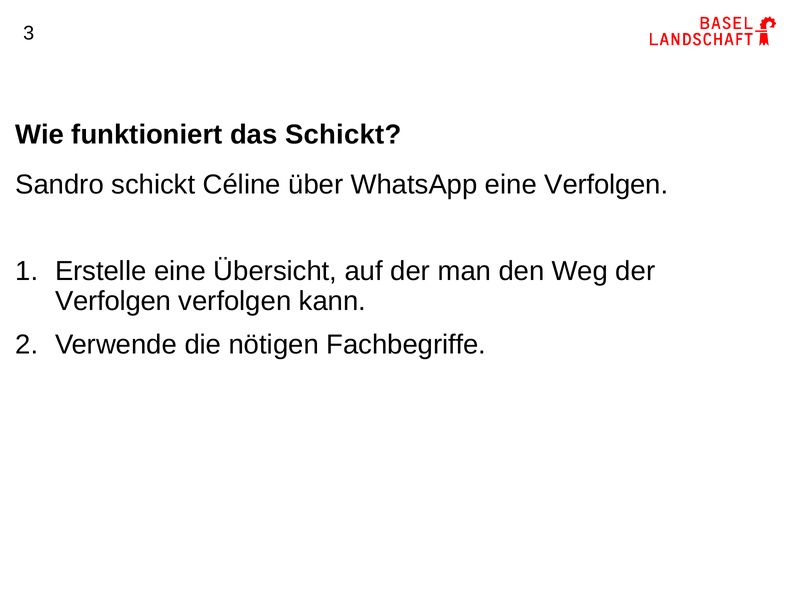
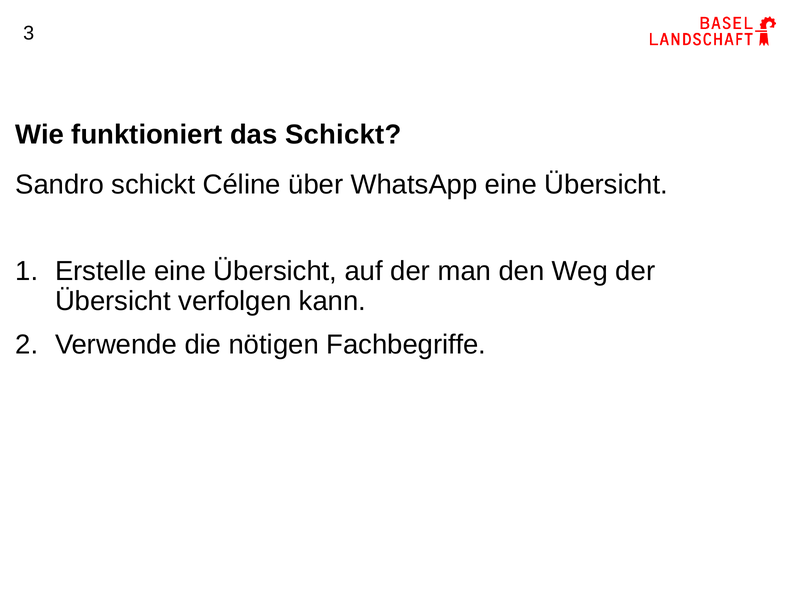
WhatsApp eine Verfolgen: Verfolgen -> Übersicht (606, 185)
Verfolgen: Verfolgen -> Übersicht (113, 301)
